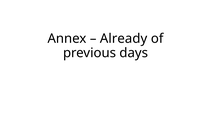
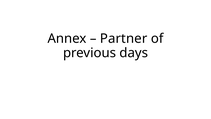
Already: Already -> Partner (124, 39)
